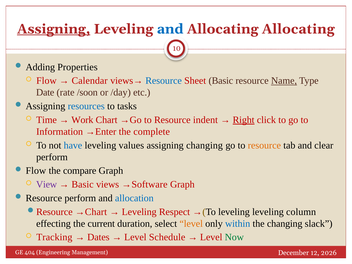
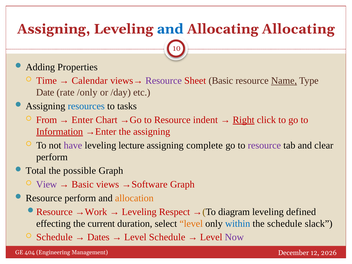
Assigning underline: present -> none (54, 29)
Flow: Flow -> Time (47, 81)
Resource colour: blue -> purple (164, 81)
/soon: /soon -> /only (87, 93)
Time: Time -> From (47, 120)
Work: Work -> Enter (82, 120)
Information underline: none -> present (60, 132)
the complete: complete -> assigning (152, 132)
have colour: blue -> purple (73, 145)
values: values -> lecture (131, 145)
assigning changing: changing -> complete (205, 145)
resource colour: orange -> purple (264, 145)
Flow: Flow -> Total (36, 171)
compare: compare -> possible (80, 171)
allocation colour: blue -> orange (134, 198)
→Chart: →Chart -> →Work (91, 212)
→(To leveling: leveling -> diagram (234, 212)
column: column -> defined (301, 212)
the changing: changing -> schedule (285, 224)
Tracking: Tracking -> Schedule (54, 237)
Now colour: green -> purple (234, 237)
